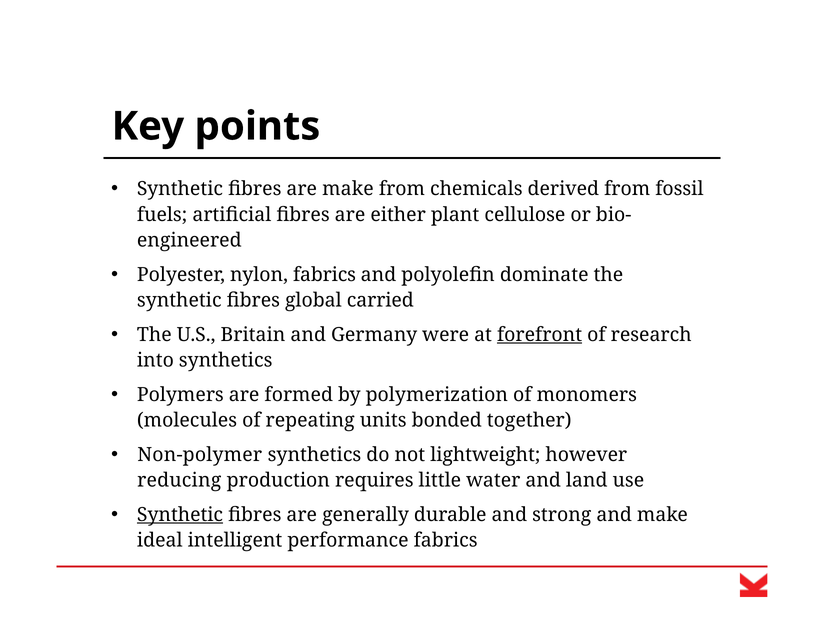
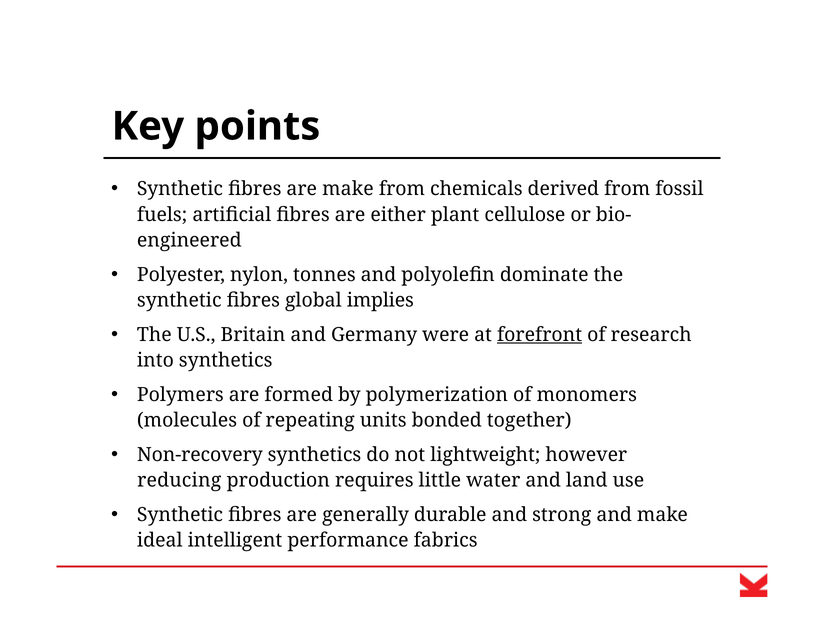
nylon fabrics: fabrics -> tonnes (324, 275)
carried: carried -> implies (380, 300)
Non-polymer: Non-polymer -> Non-recovery (200, 455)
Synthetic underline: present -> none (180, 515)
